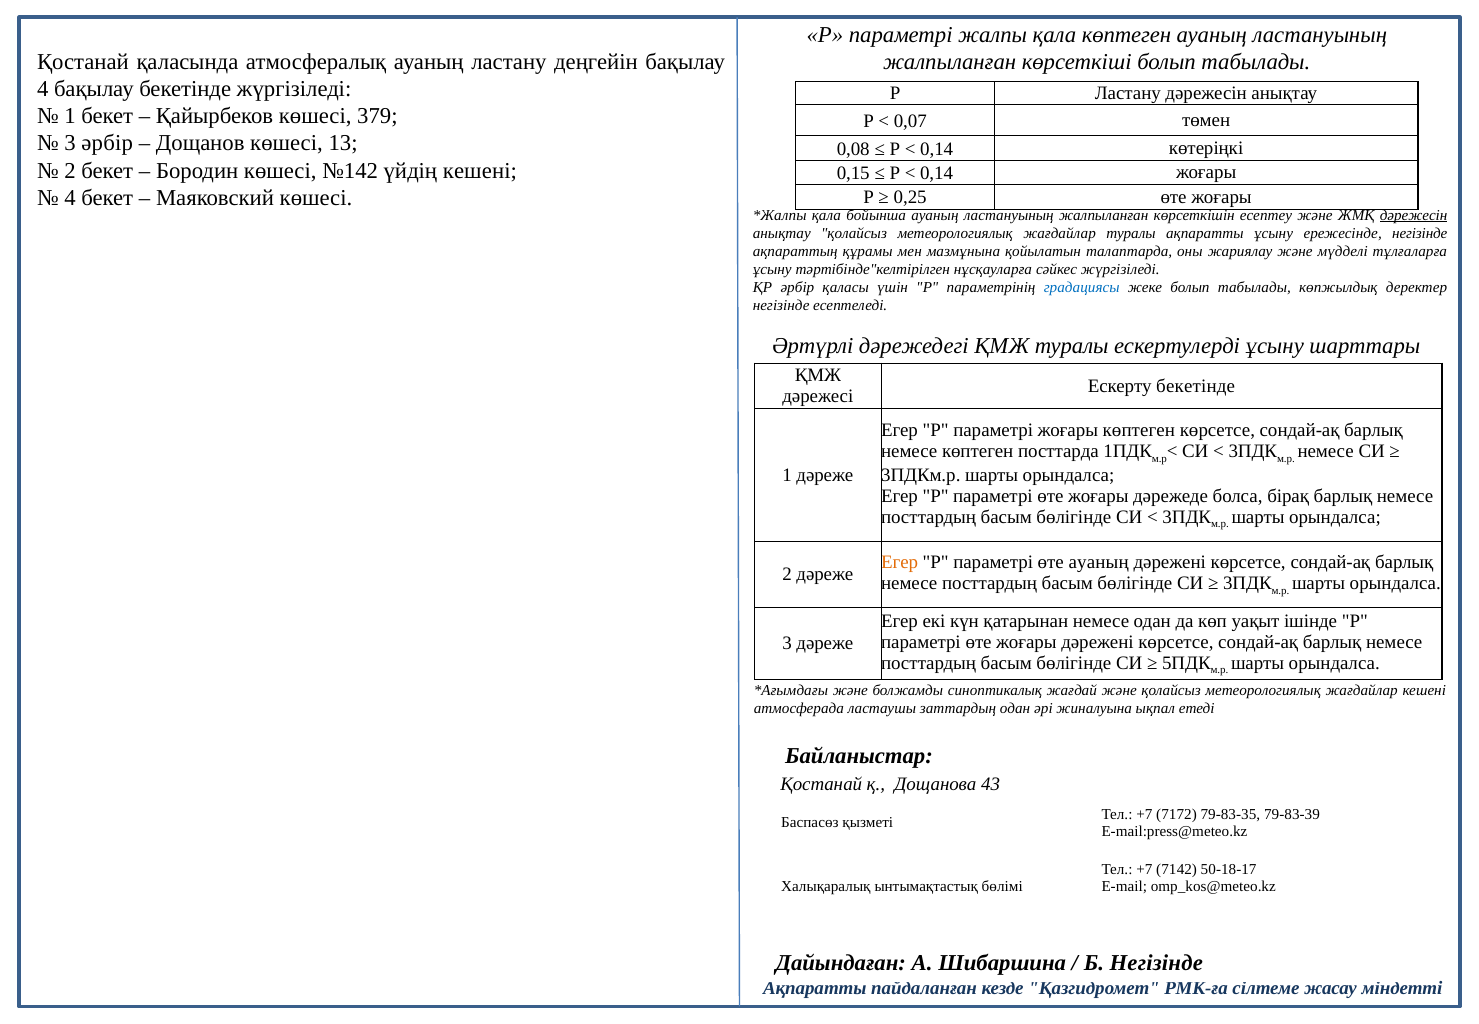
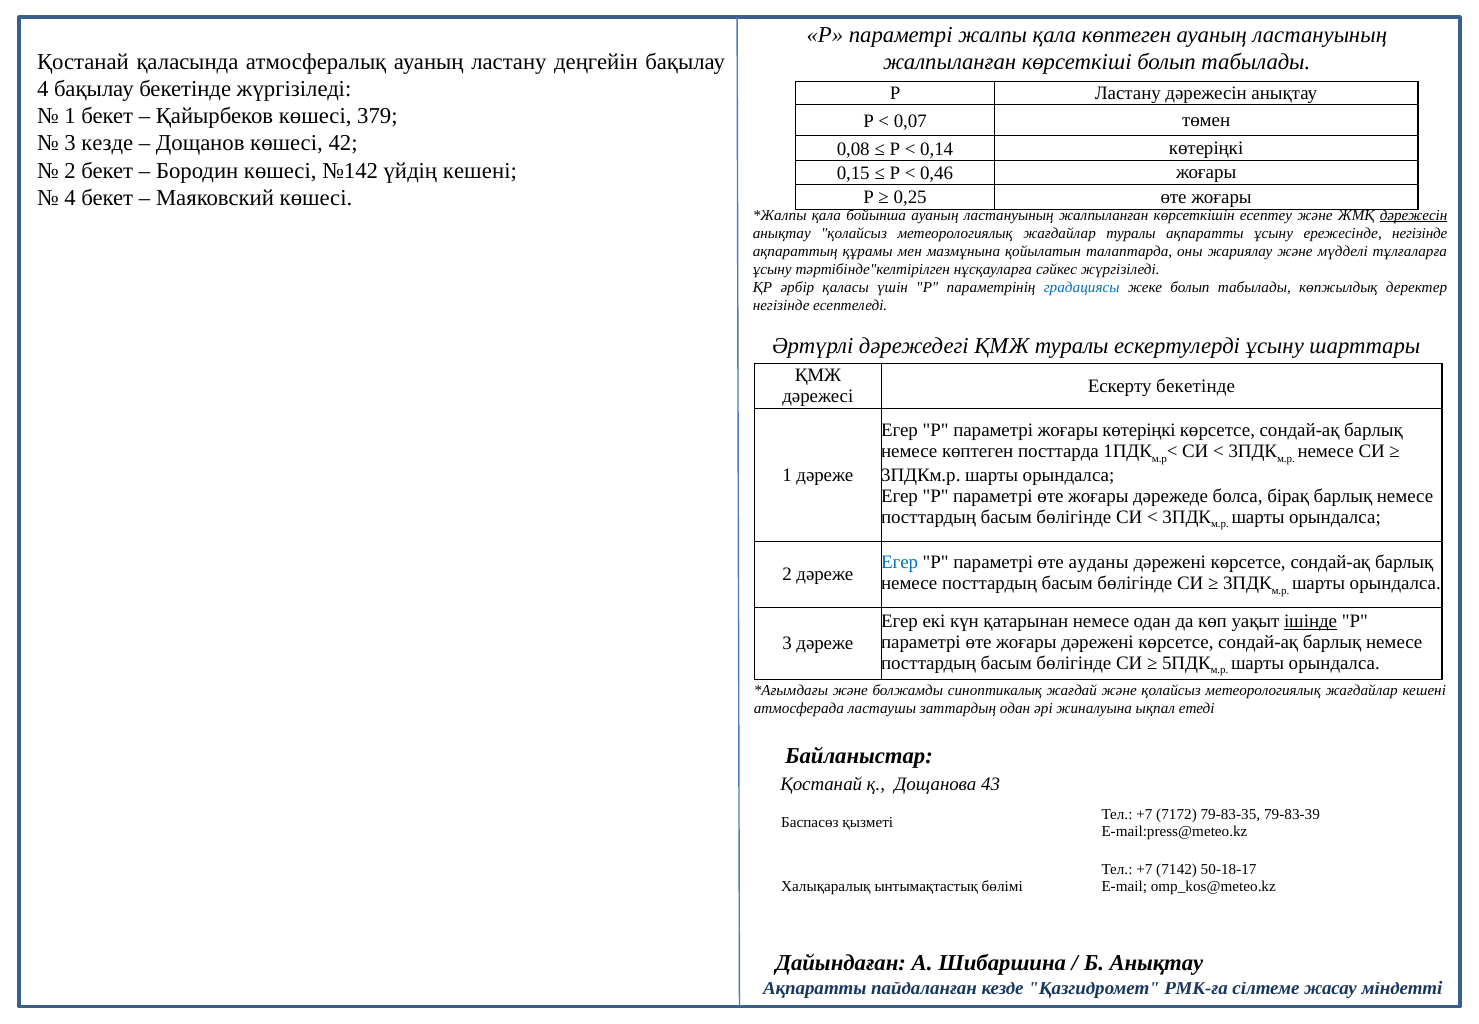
3 әрбір: әрбір -> кезде (107, 143)
13: 13 -> 42 (343, 143)
0,14: 0,14 -> 0,46 (937, 173)
жоғары көптеген: көптеген -> көтеріңкі (1139, 430)
Егер colour: orange -> blue (900, 562)
өте ауаның: ауаның -> ауданы (1099, 562)
ішінде underline: none -> present (1311, 621)
Б Негізінде: Негізінде -> Анықтау (1156, 963)
